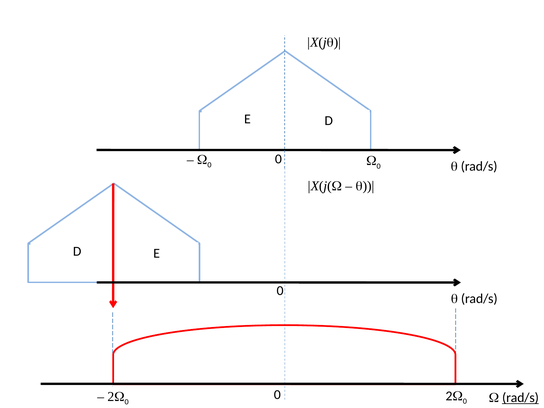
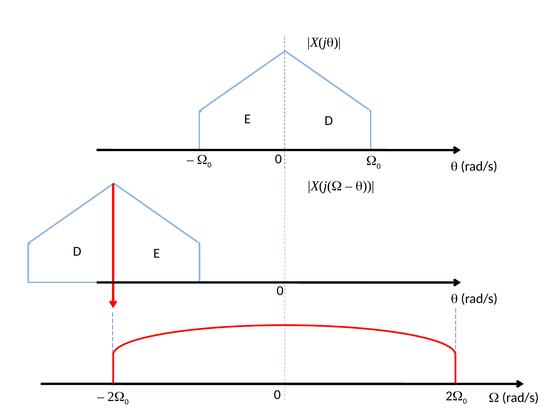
rad/s underline: present -> none (520, 398)
